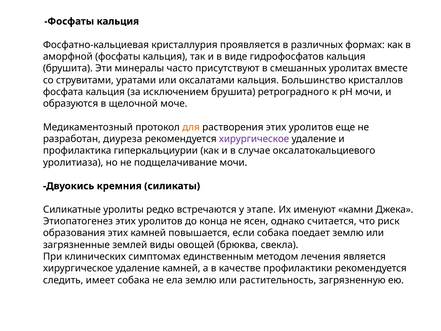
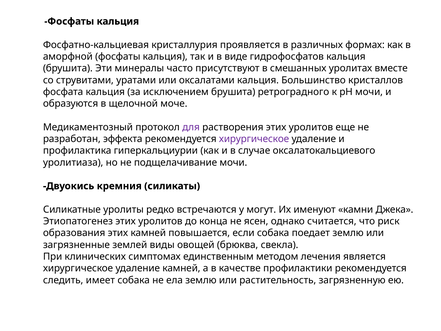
для colour: orange -> purple (191, 127)
диуреза: диуреза -> эффекта (123, 139)
этапе: этапе -> могут (261, 209)
